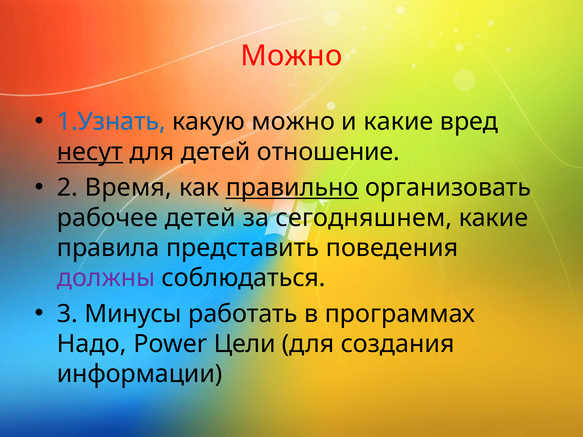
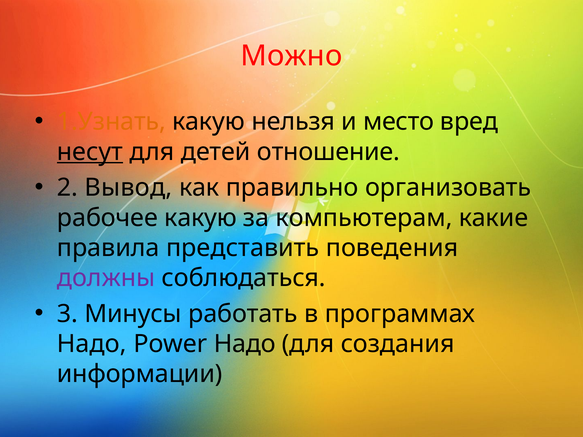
1.Узнать colour: blue -> orange (111, 122)
какую можно: можно -> нельзя (293, 122)
и какие: какие -> место (399, 122)
Время: Время -> Вывод (128, 188)
правильно underline: present -> none (292, 188)
рабочее детей: детей -> какую (201, 218)
сегодняшнем: сегодняшнем -> компьютерам (364, 218)
Power Цели: Цели -> Надо (245, 344)
